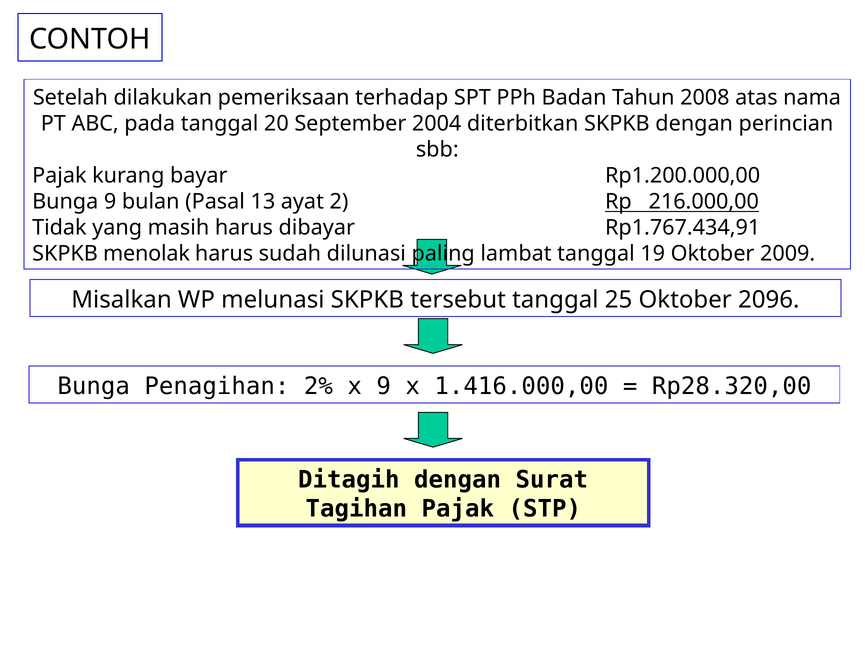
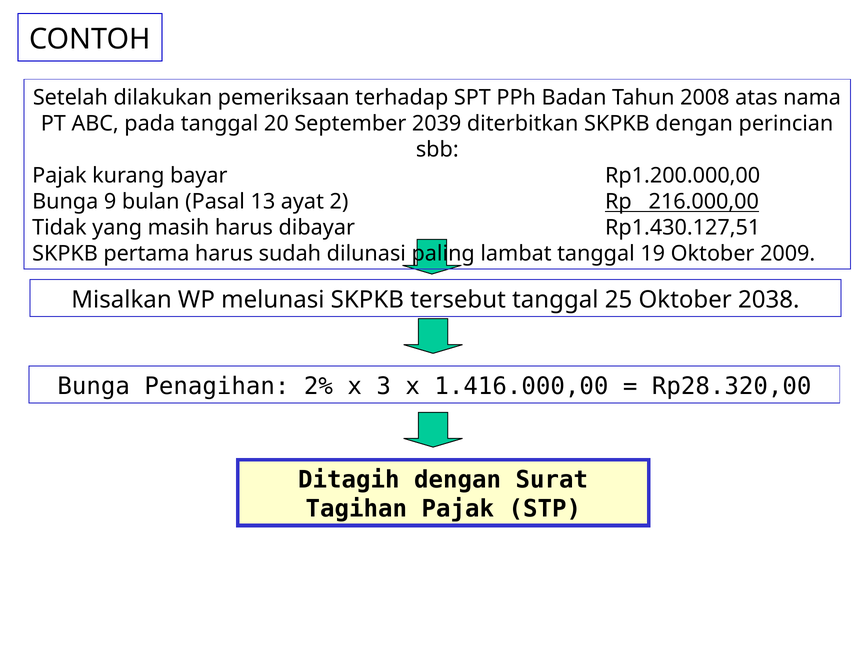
2004: 2004 -> 2039 (437, 124)
Rp1.767.434,91: Rp1.767.434,91 -> Rp1.430.127,51 (683, 228)
menolak: menolak -> pertama (146, 254)
2096: 2096 -> 2038 (769, 300)
x 9: 9 -> 3 (384, 386)
